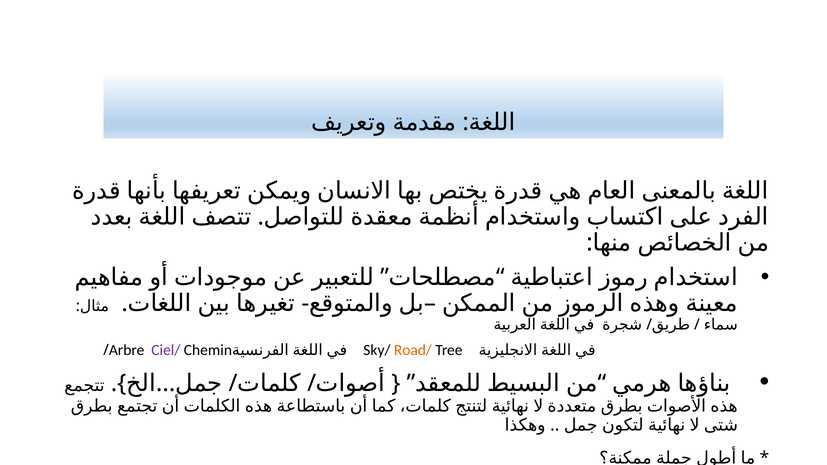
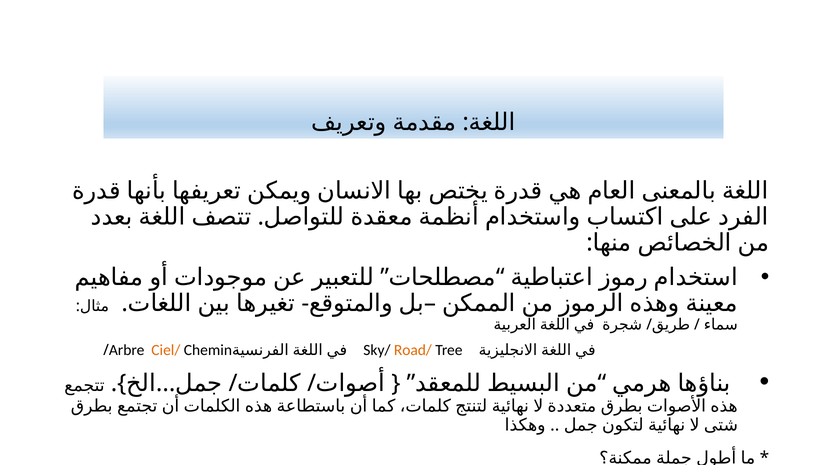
Ciel/ colour: purple -> orange (166, 350)
